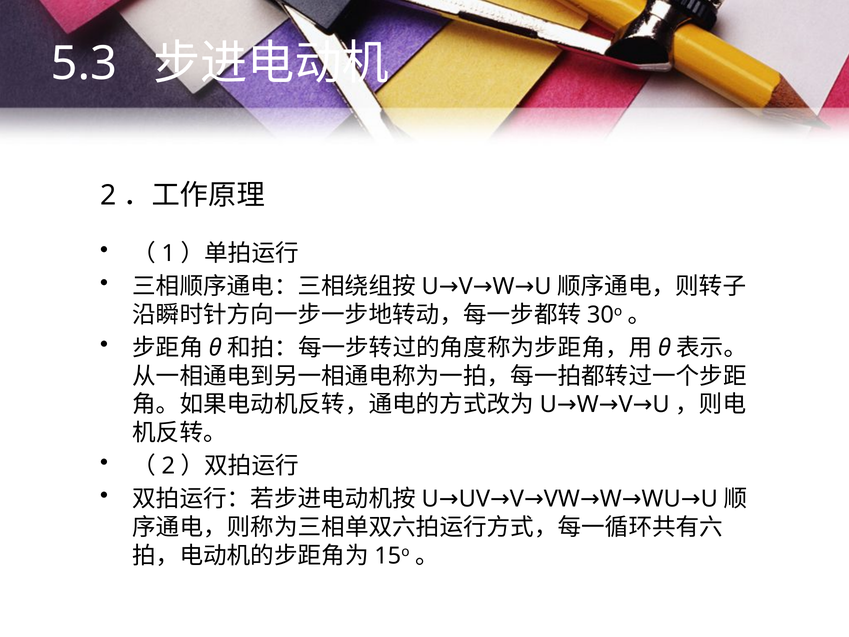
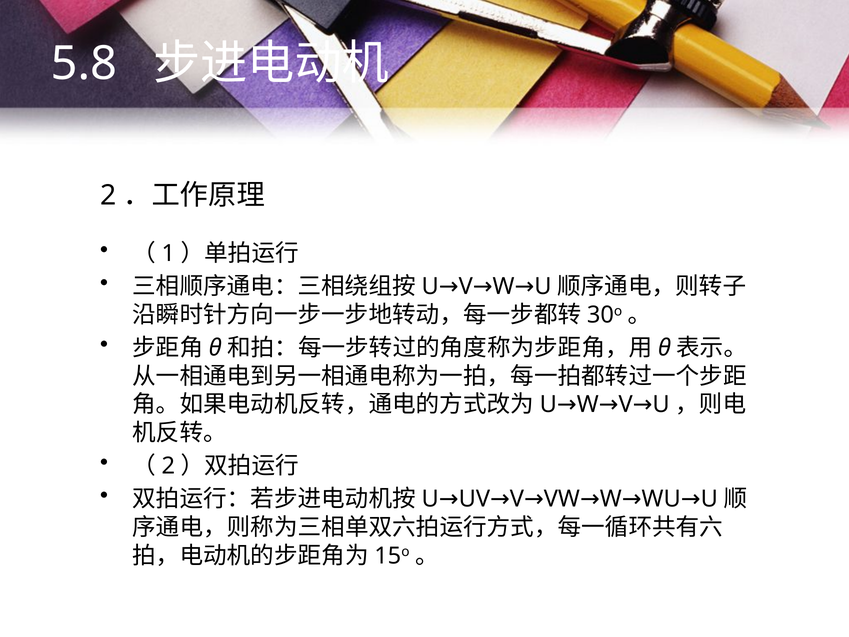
5.3: 5.3 -> 5.8 (84, 63)
